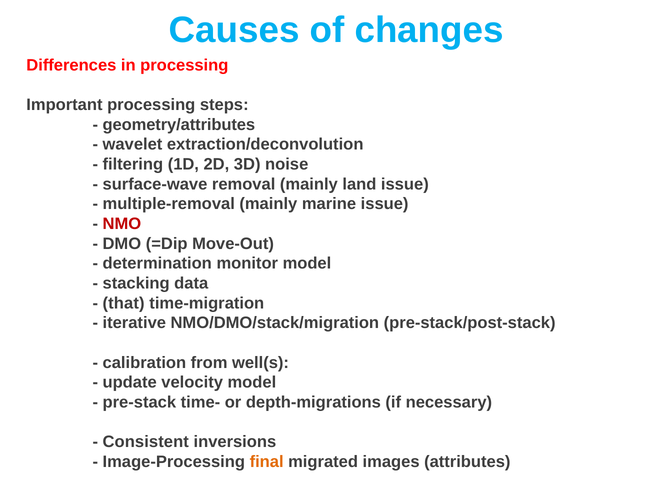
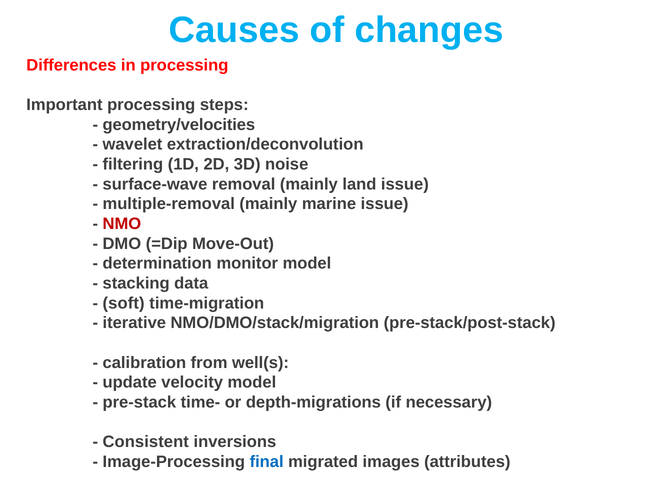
geometry/attributes: geometry/attributes -> geometry/velocities (179, 125)
that: that -> soft (124, 303)
final colour: orange -> blue (267, 462)
